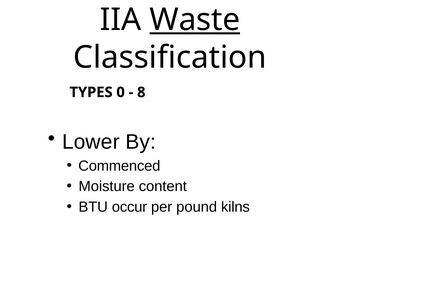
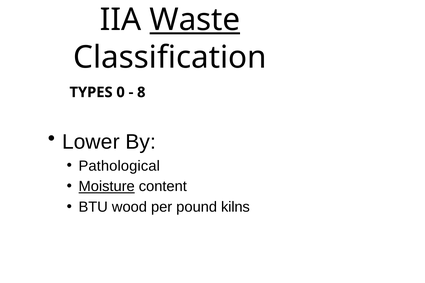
Commenced: Commenced -> Pathological (119, 166)
Moisture underline: none -> present (107, 187)
occur: occur -> wood (129, 207)
